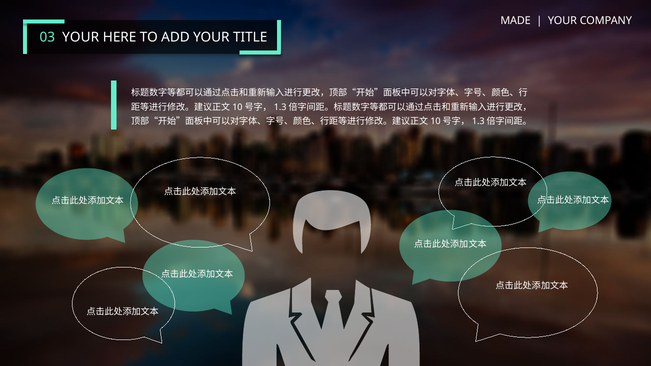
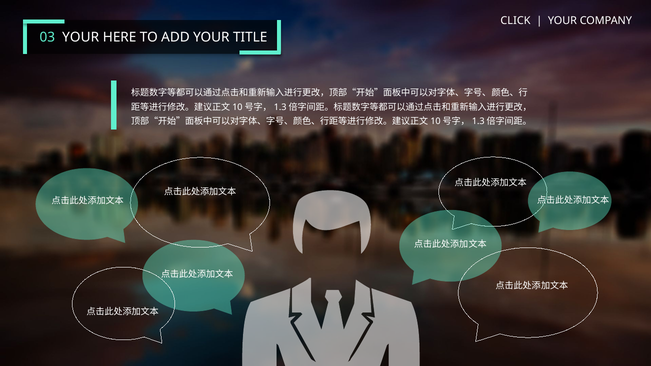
MADE: MADE -> CLICK (515, 21)
